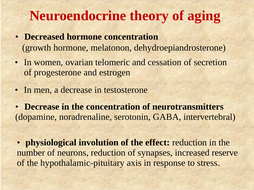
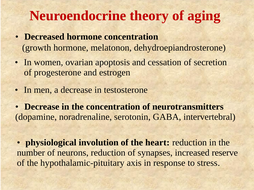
telomeric: telomeric -> apoptosis (113, 63)
effect: effect -> heart (157, 143)
